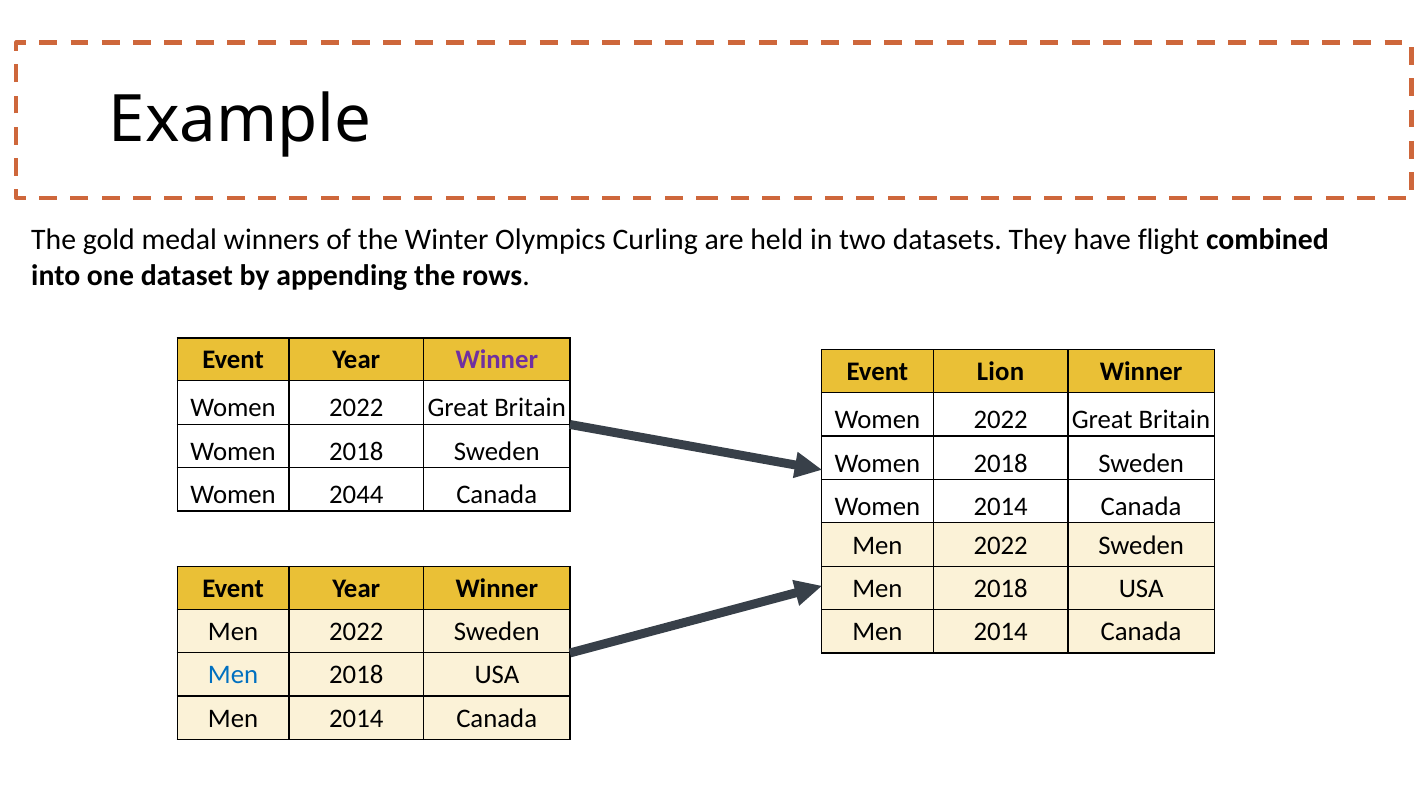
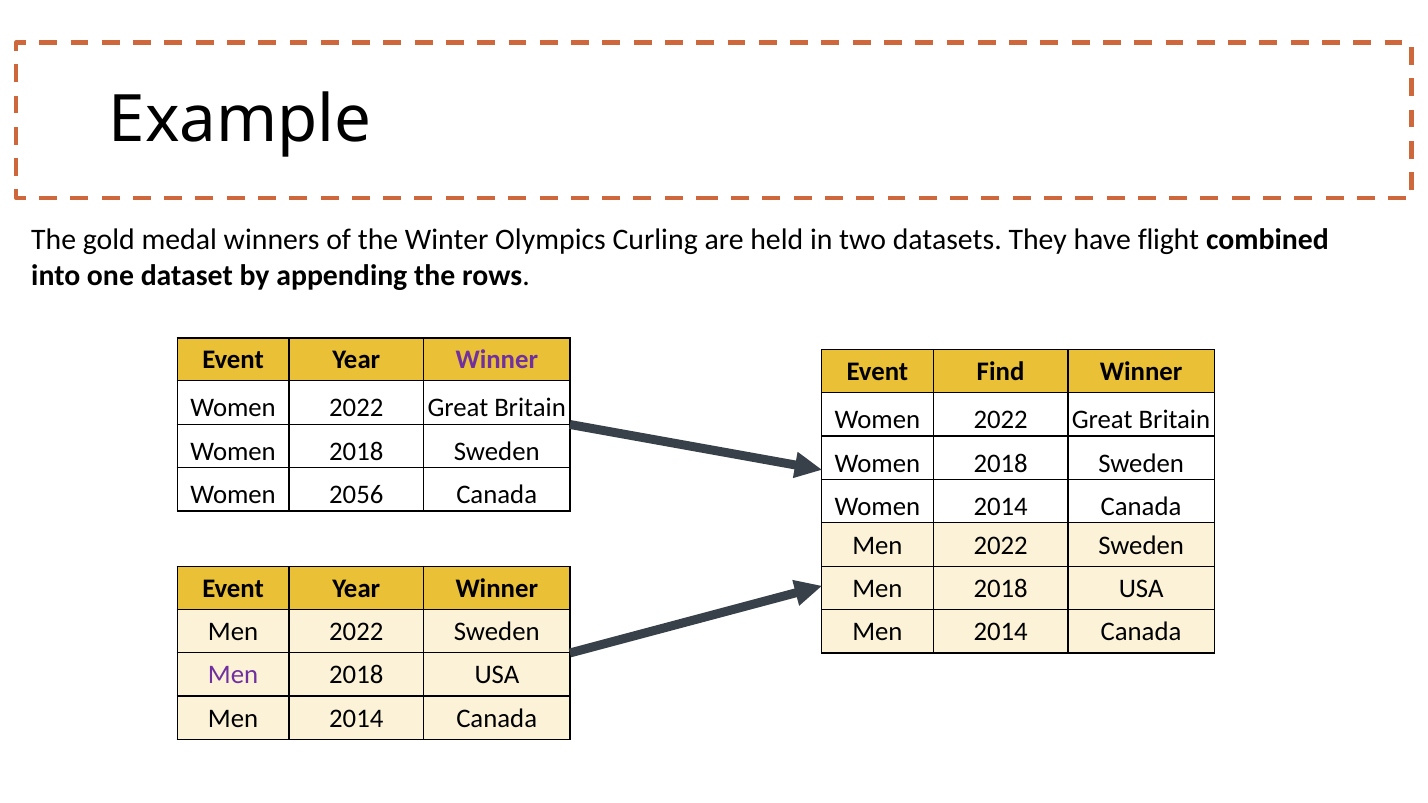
Lion: Lion -> Find (1001, 372)
2044: 2044 -> 2056 (356, 495)
Men colour: blue -> purple (233, 675)
